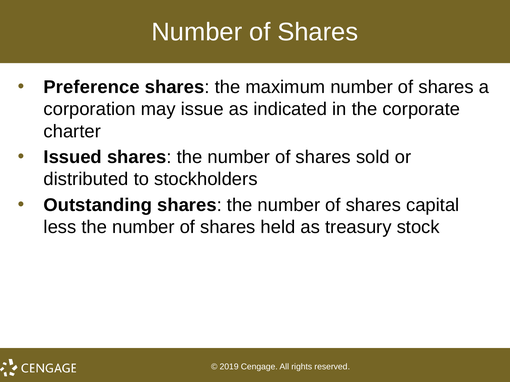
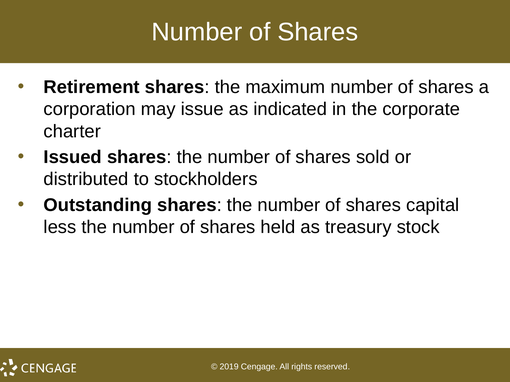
Preference: Preference -> Retirement (92, 87)
